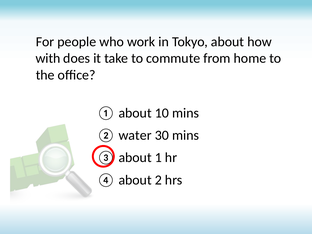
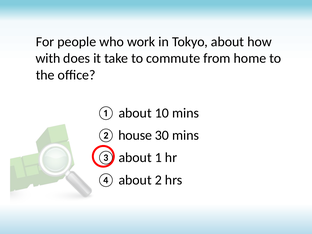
water: water -> house (135, 135)
